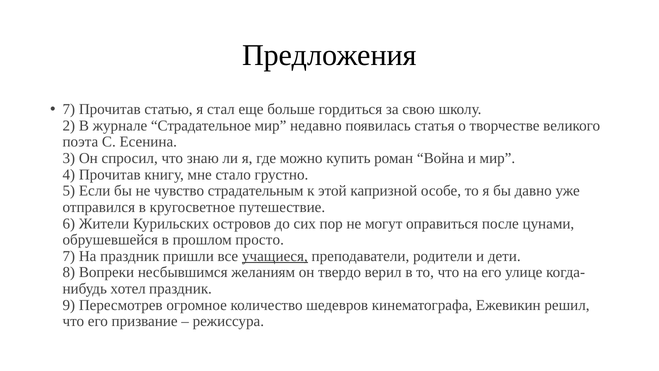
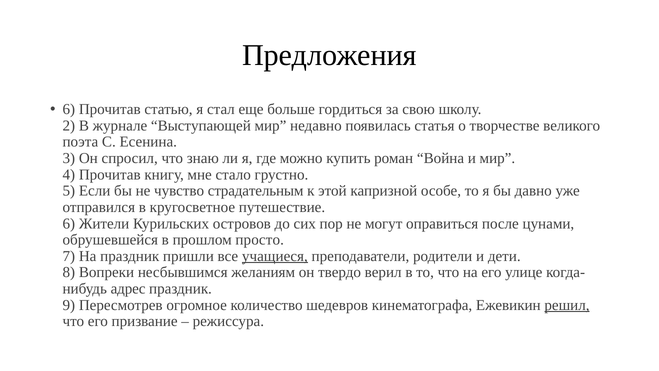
7: 7 -> 6 (69, 109)
Страдательное: Страдательное -> Выступающей (201, 126)
хотел: хотел -> адрес (128, 289)
решил underline: none -> present (567, 305)
